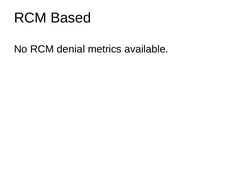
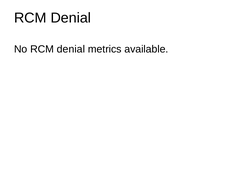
Based: Based -> Denial (71, 18)
